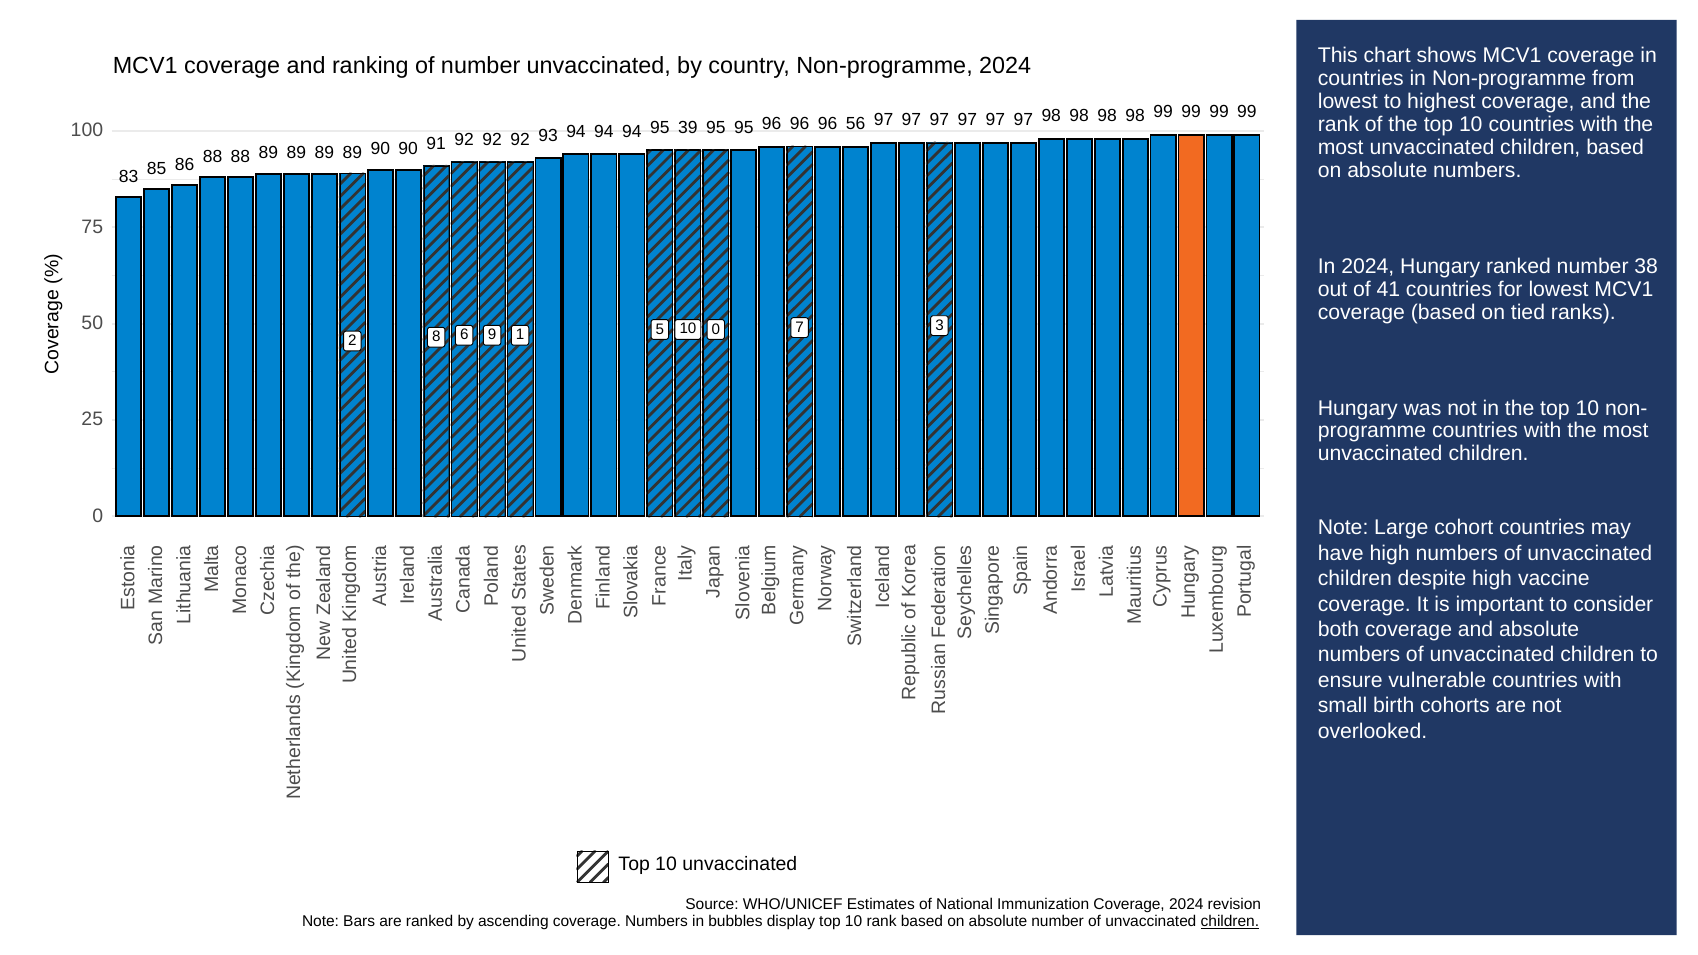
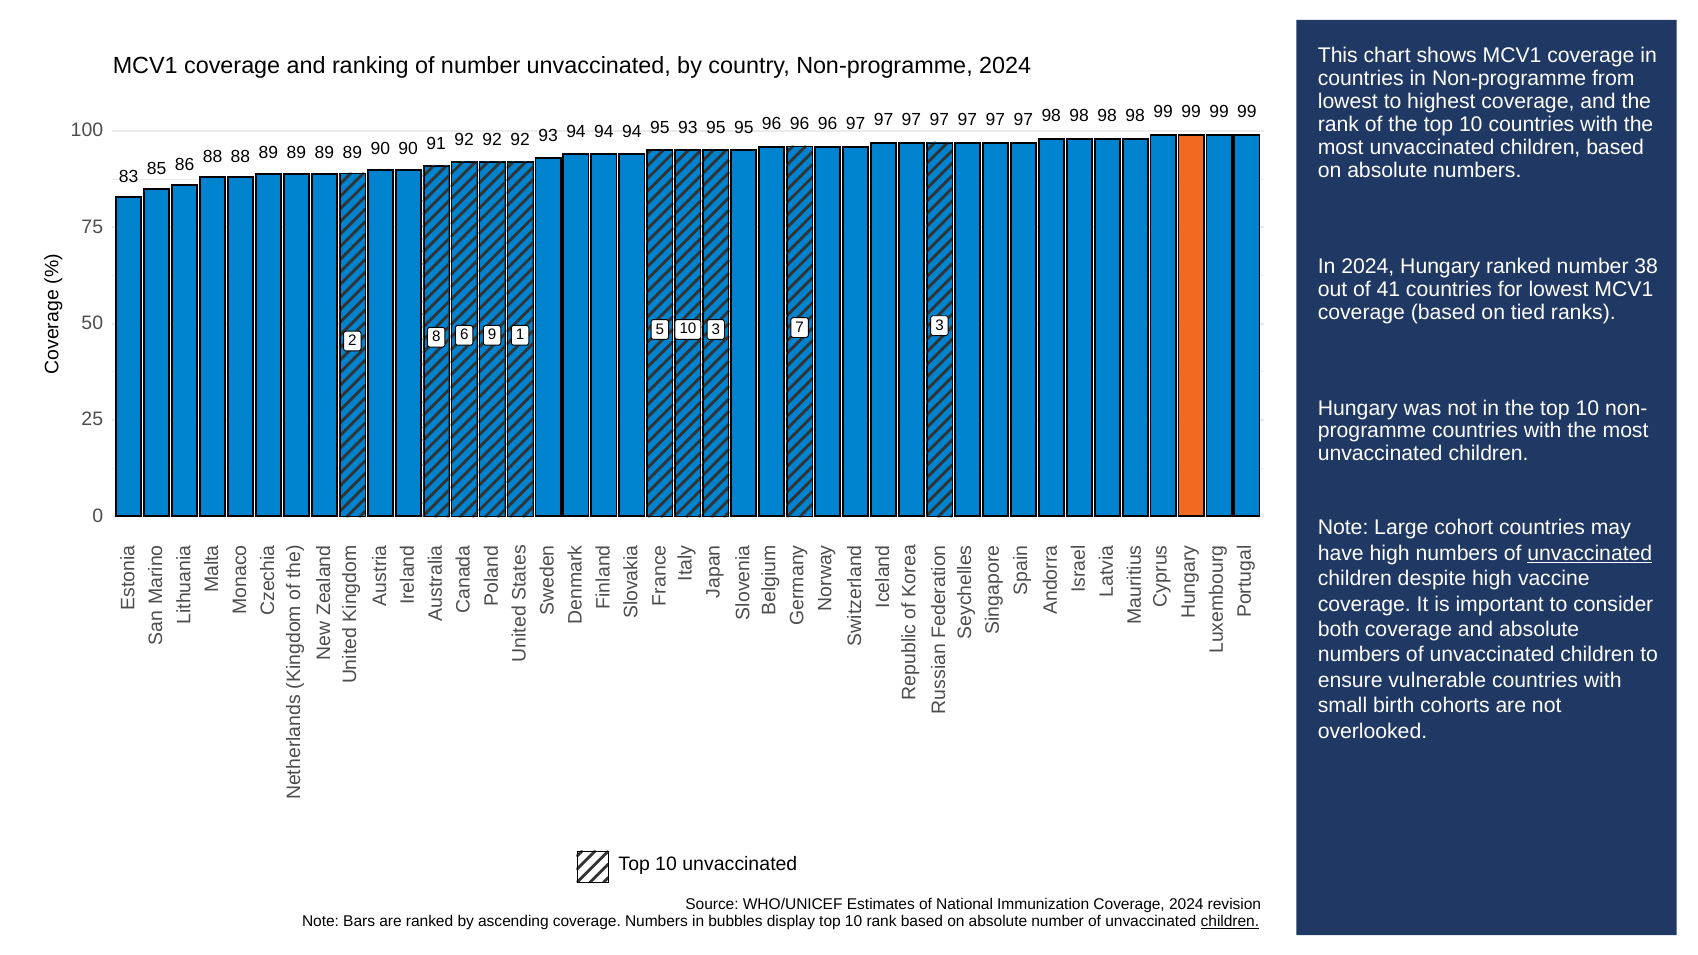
56: 56 -> 97 (856, 124)
95 39: 39 -> 93 (688, 128)
9 0: 0 -> 3 (716, 329)
unvaccinated underline: none -> present (1590, 553)
